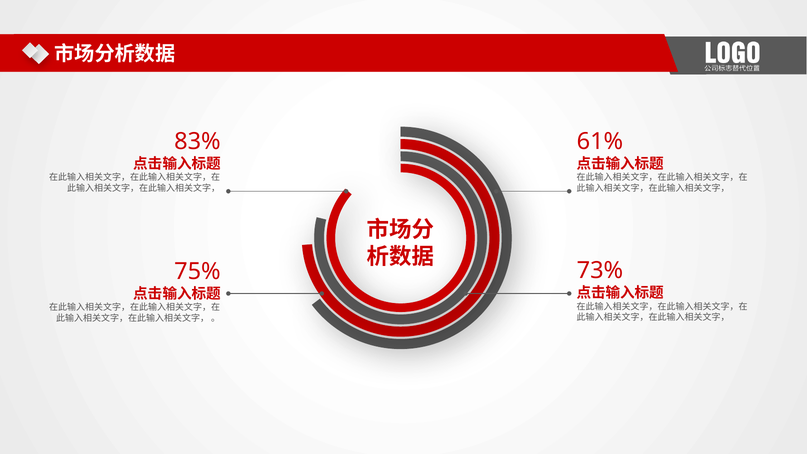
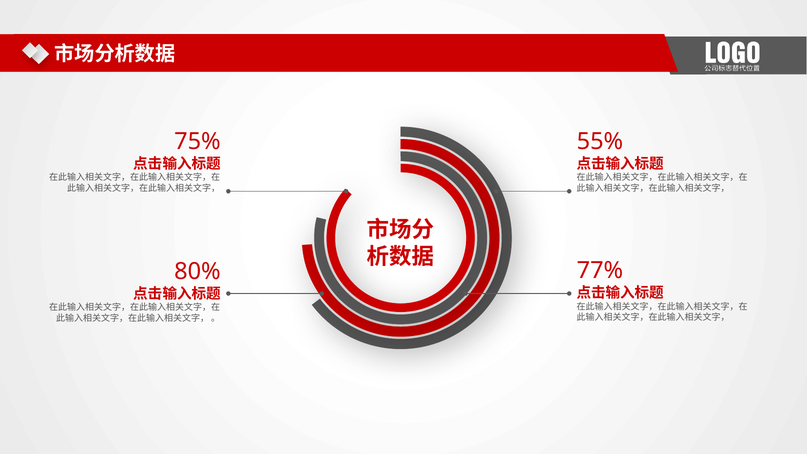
83%: 83% -> 75% (197, 141)
61%: 61% -> 55% (600, 141)
73%: 73% -> 77% (600, 271)
75%: 75% -> 80% (197, 271)
